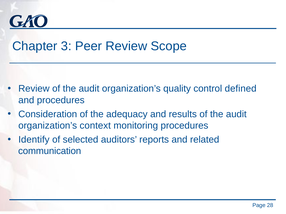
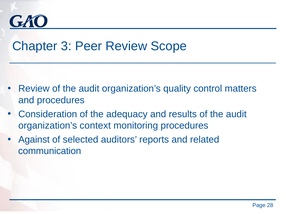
defined: defined -> matters (241, 89)
Identify: Identify -> Against (34, 140)
